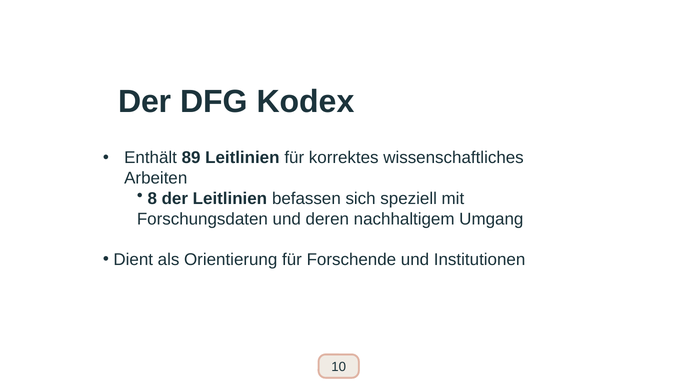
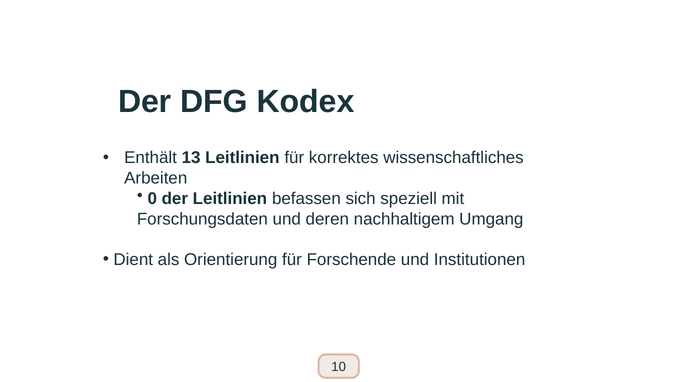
89: 89 -> 13 (191, 158)
8: 8 -> 0 (152, 199)
